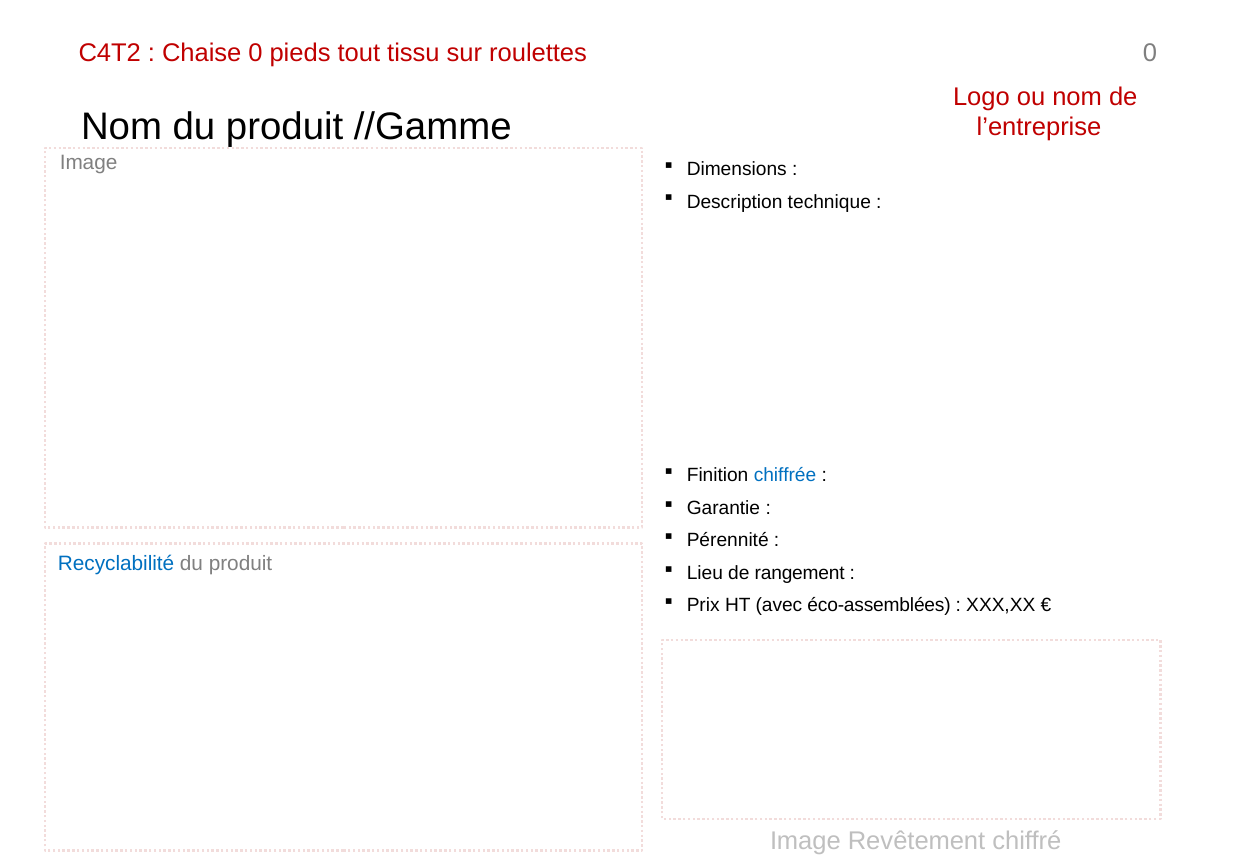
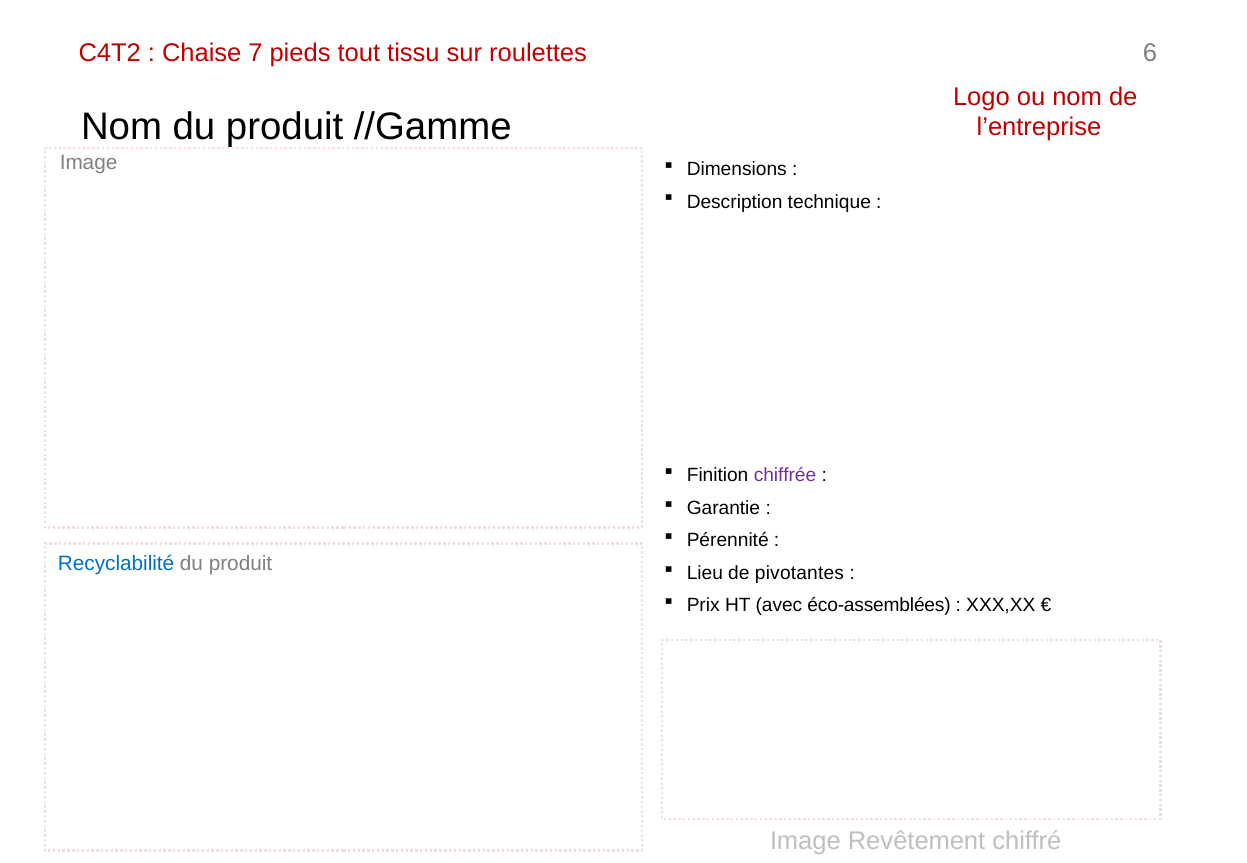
Chaise 0: 0 -> 7 (256, 53)
roulettes 0: 0 -> 6 (1150, 53)
chiffrée colour: blue -> purple (785, 476)
rangement: rangement -> pivotantes (799, 573)
